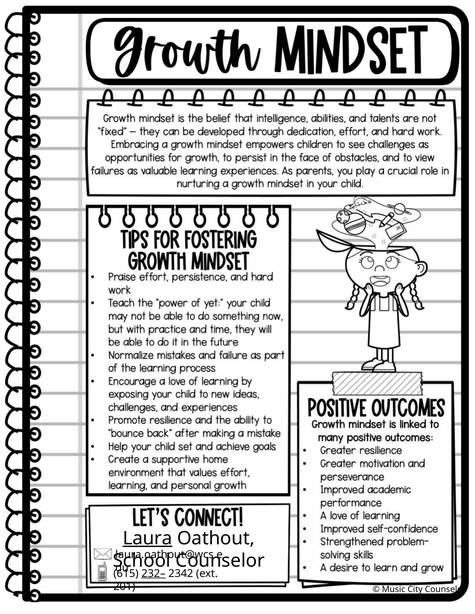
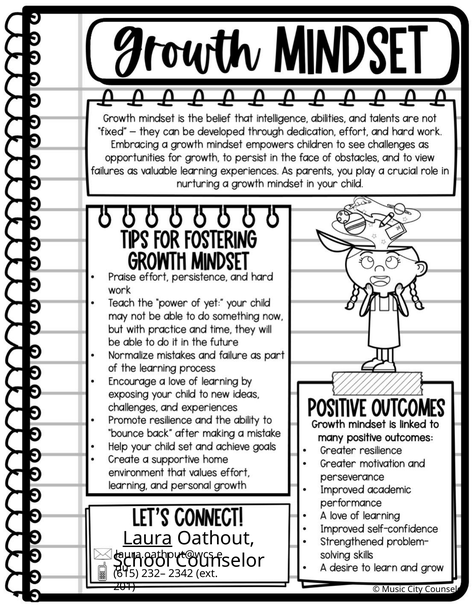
232– underline: present -> none (153, 574)
